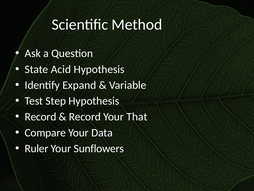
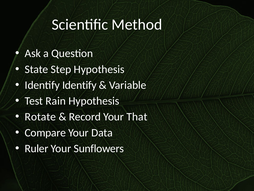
Acid: Acid -> Step (61, 69)
Identify Expand: Expand -> Identify (79, 85)
Step: Step -> Rain (56, 101)
Record: Record -> Rotate (40, 117)
